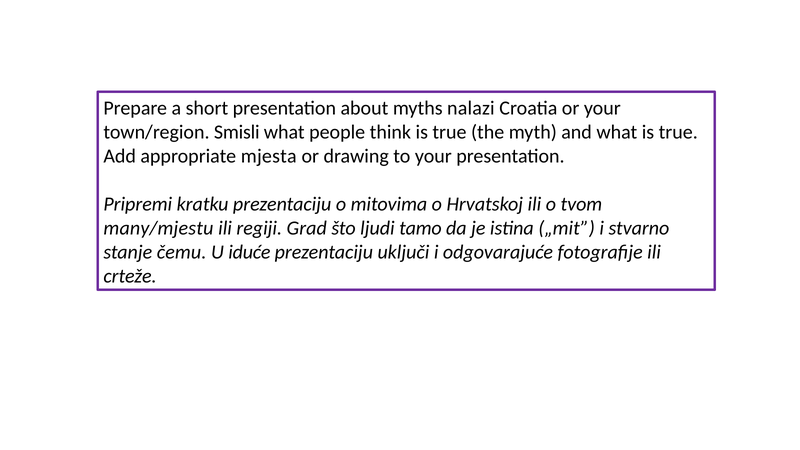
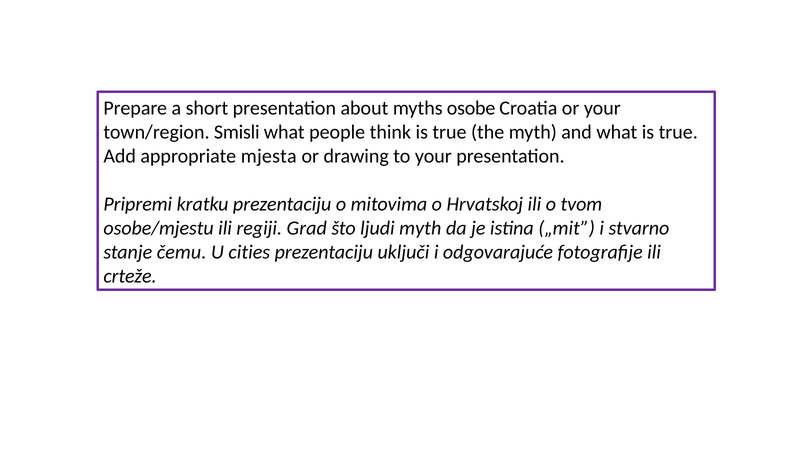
nalazi: nalazi -> osobe (471, 108)
many/mjestu: many/mjestu -> osobe/mjestu (159, 228)
ljudi tamo: tamo -> myth (420, 228)
iduće: iduće -> cities (249, 252)
